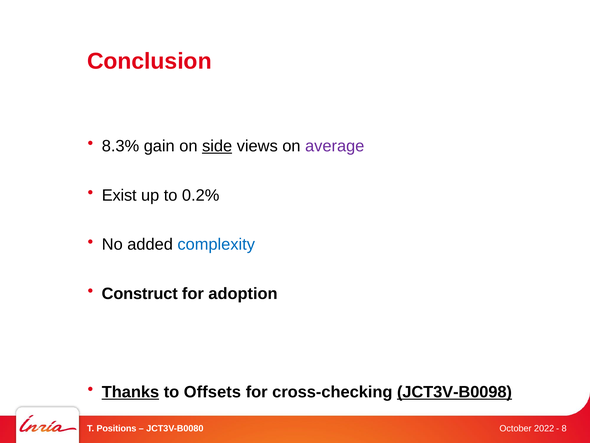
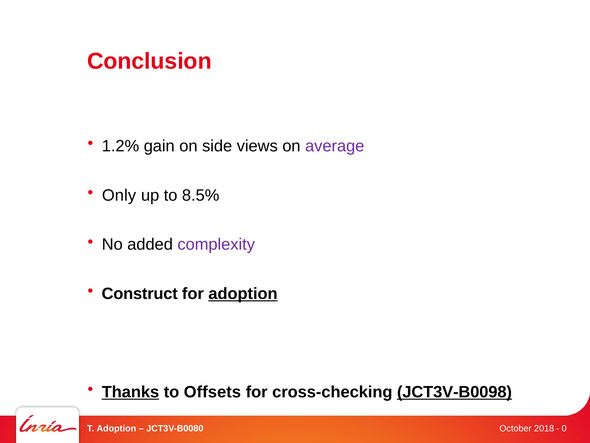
8.3%: 8.3% -> 1.2% (120, 146)
side underline: present -> none (217, 146)
Exist: Exist -> Only (119, 195)
0.2%: 0.2% -> 8.5% (201, 195)
complexity colour: blue -> purple (216, 244)
adoption underline: none -> present (243, 293)
T Positions: Positions -> Adoption (116, 428)
8: 8 -> 0 (564, 428)
2022: 2022 -> 2018 (544, 428)
